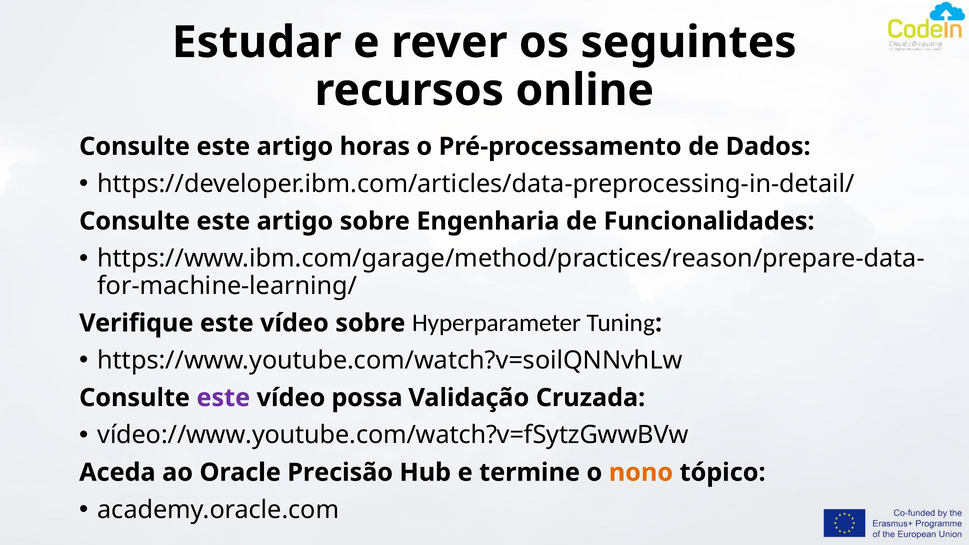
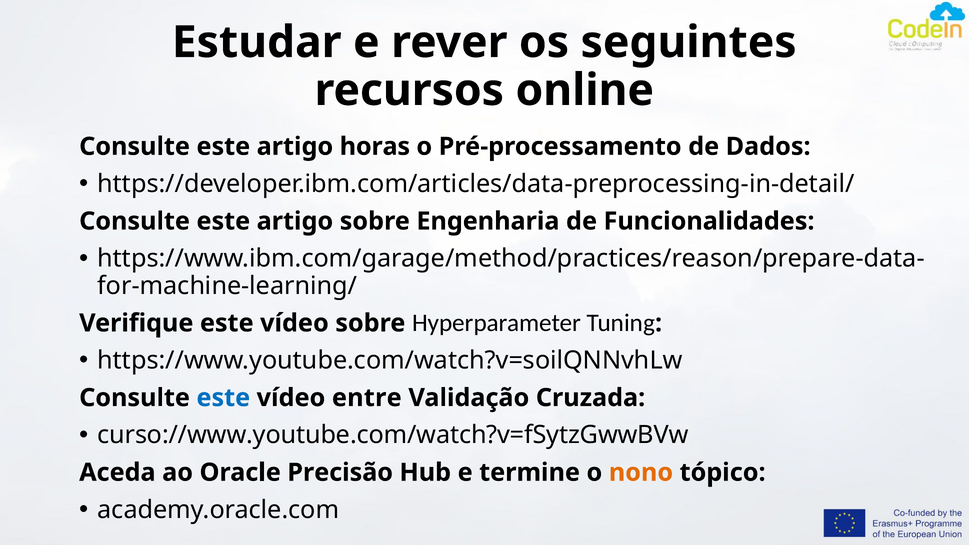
este colour: purple -> blue (223, 398)
possa: possa -> entre (367, 398)
vídeo://www.youtube.com/watch?v=fSytzGwwBVw: vídeo://www.youtube.com/watch?v=fSytzGwwBVw -> curso://www.youtube.com/watch?v=fSytzGwwBVw (393, 435)
